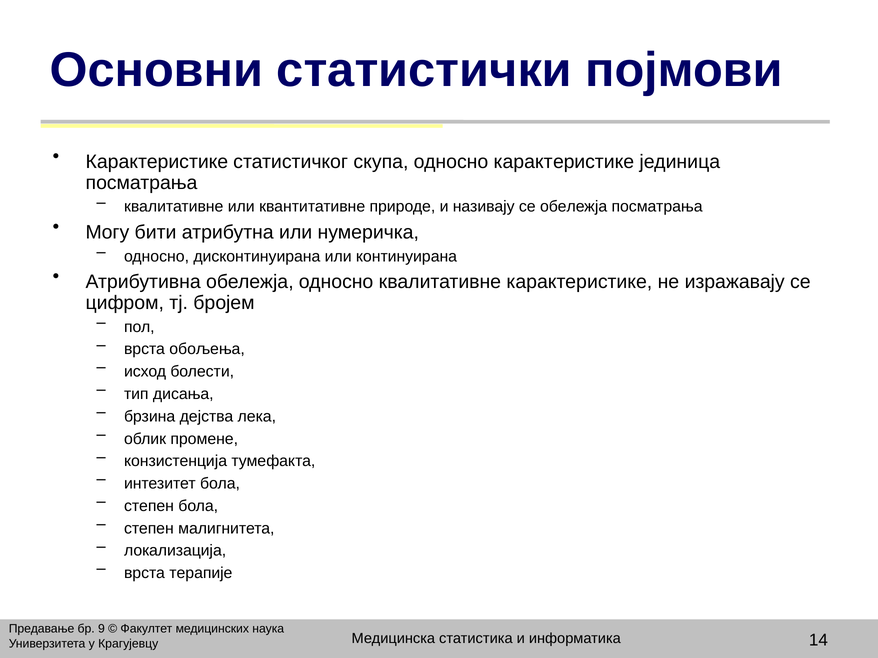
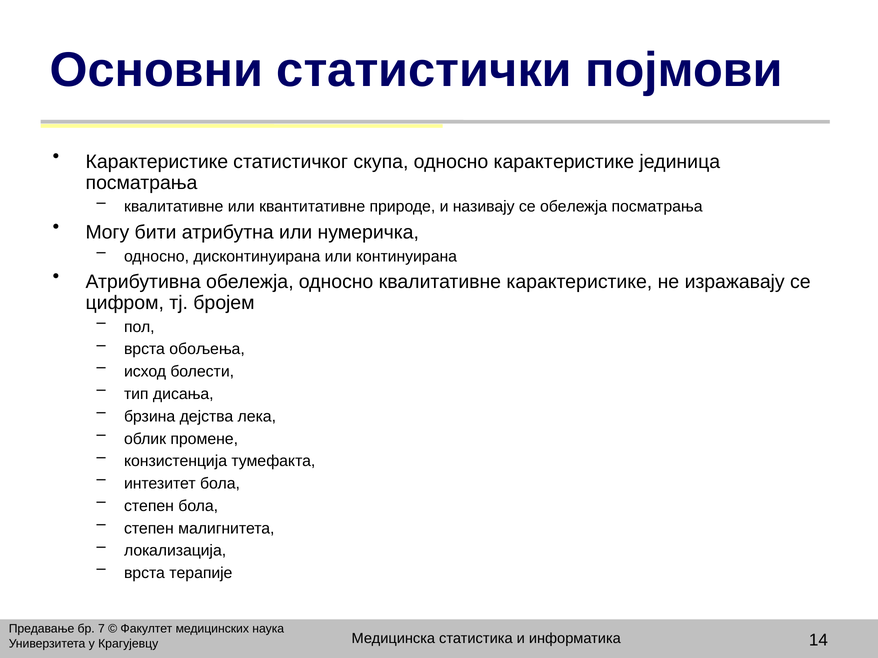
9: 9 -> 7 (101, 629)
